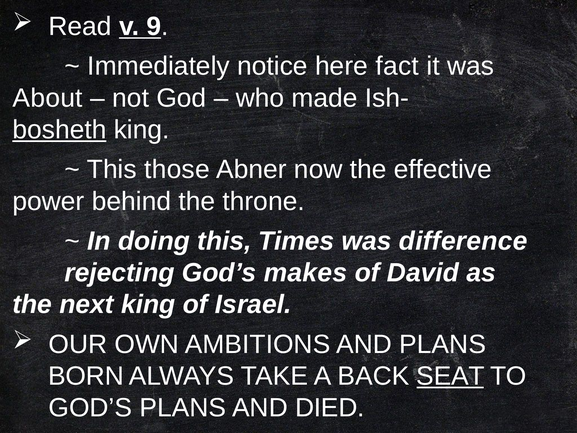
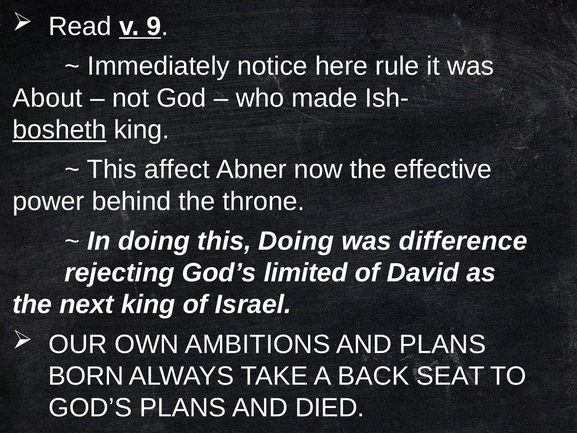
fact: fact -> rule (397, 66)
those: those -> affect (177, 169)
this Times: Times -> Doing (296, 241)
makes: makes -> limited (306, 273)
SEAT underline: present -> none (450, 376)
